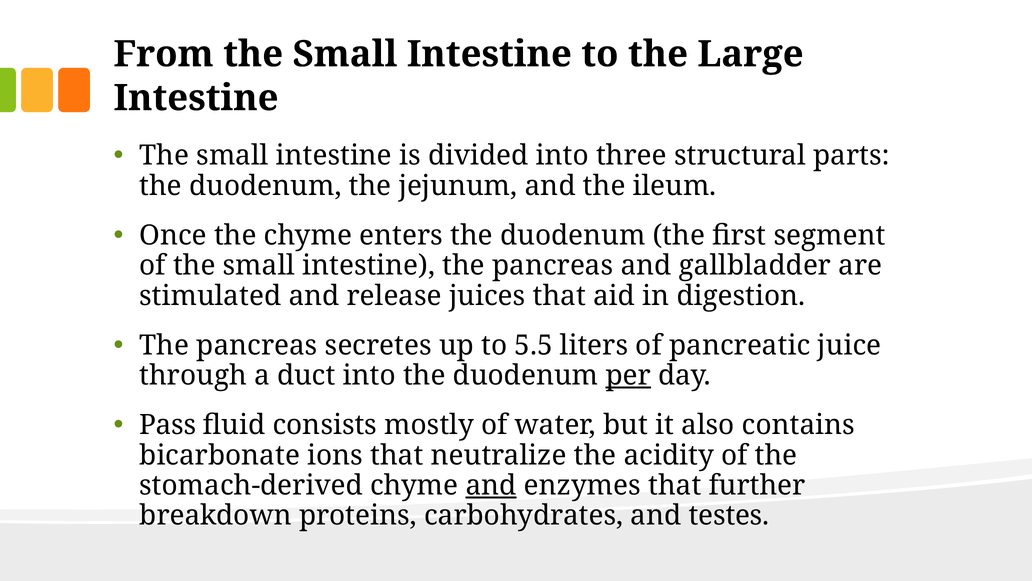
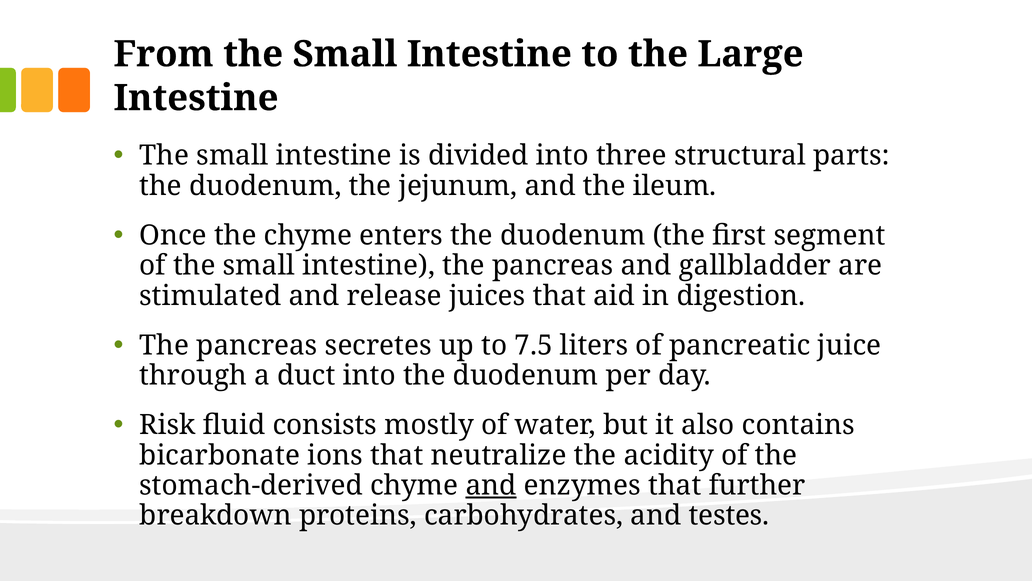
5.5: 5.5 -> 7.5 (534, 345)
per underline: present -> none (628, 375)
Pass: Pass -> Risk (168, 425)
